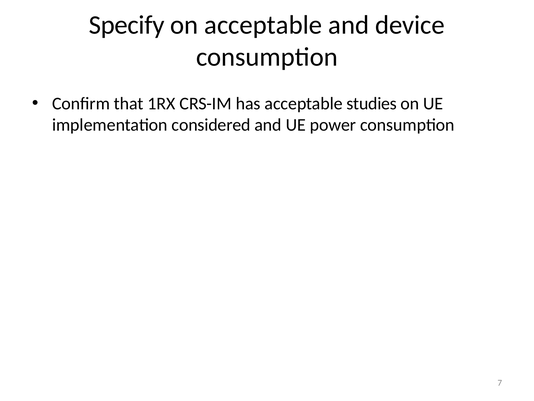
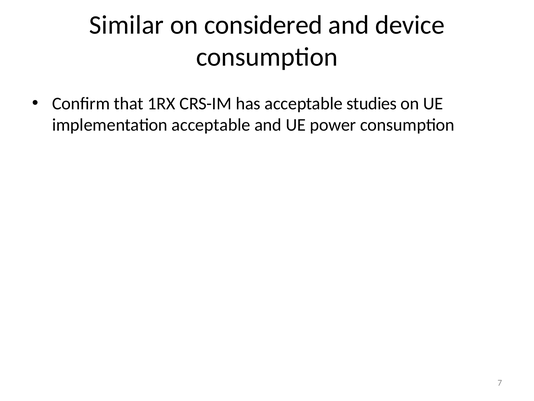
Specify: Specify -> Similar (126, 25)
on acceptable: acceptable -> considered (263, 25)
implementation considered: considered -> acceptable (211, 125)
